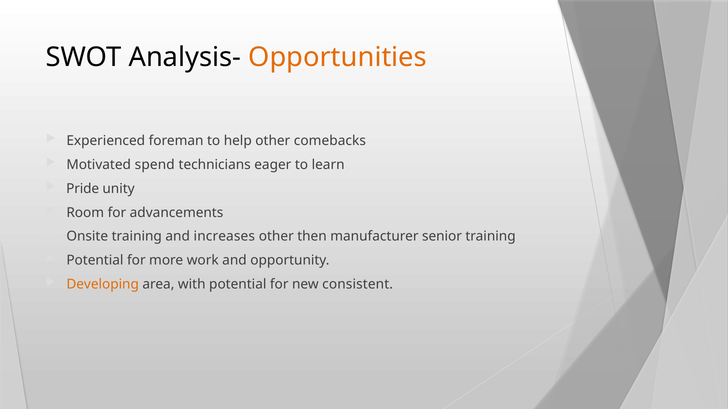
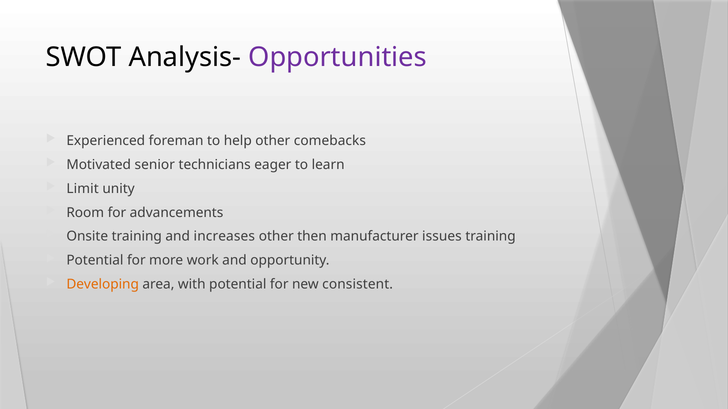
Opportunities colour: orange -> purple (338, 57)
spend: spend -> senior (155, 165)
Pride: Pride -> Limit (83, 189)
senior: senior -> issues (442, 237)
